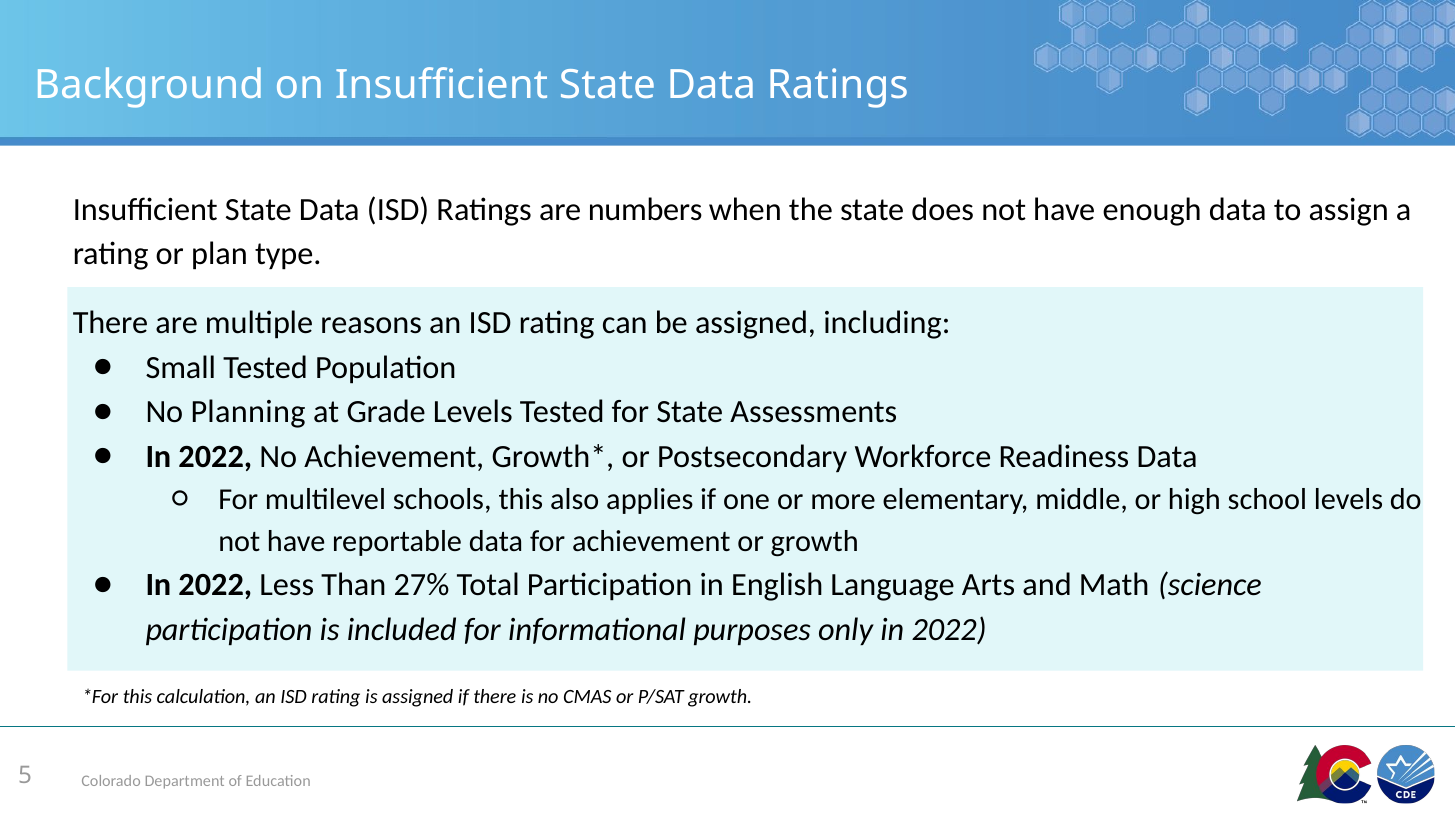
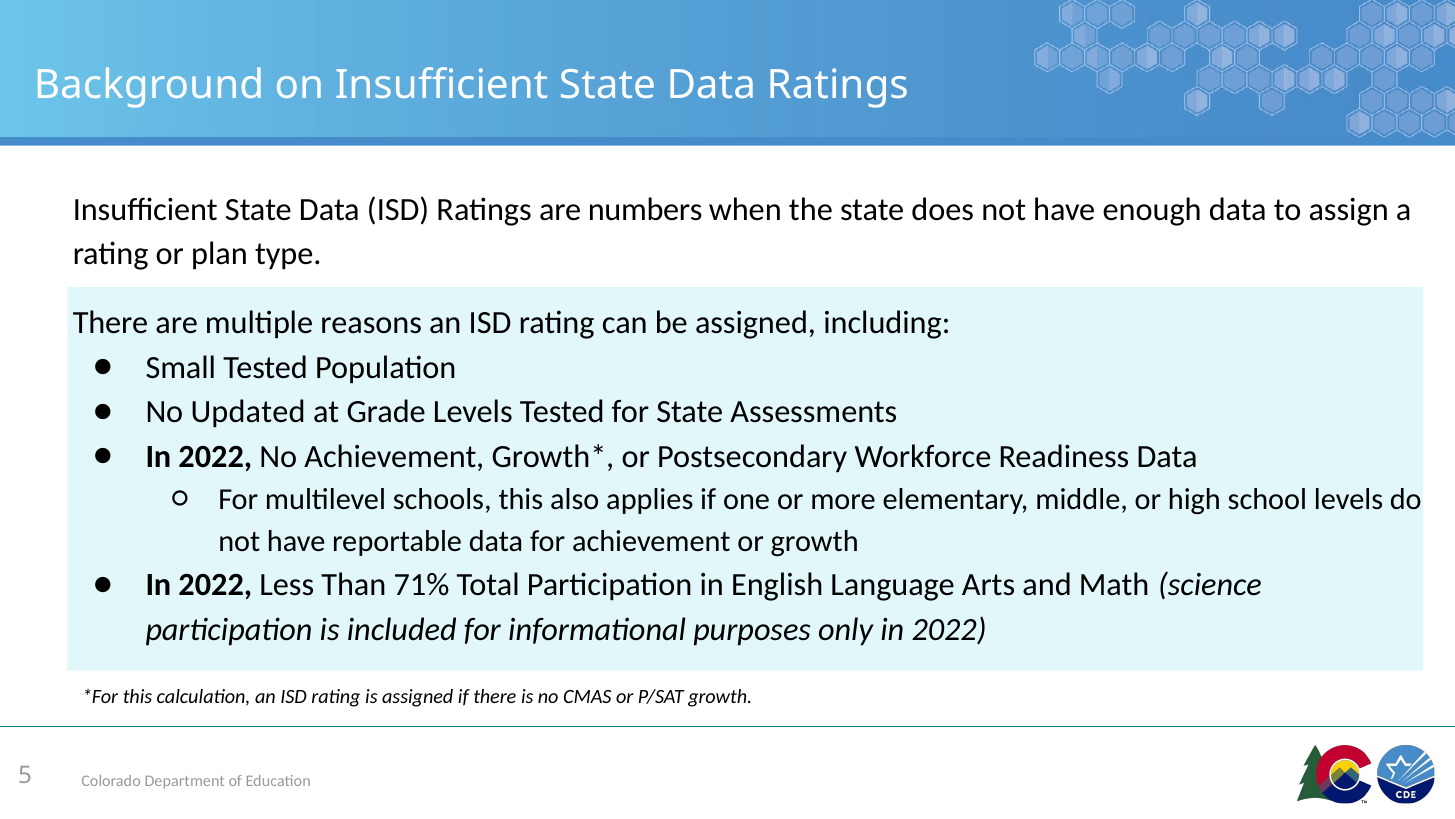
Planning: Planning -> Updated (248, 412)
27%: 27% -> 71% (421, 585)
